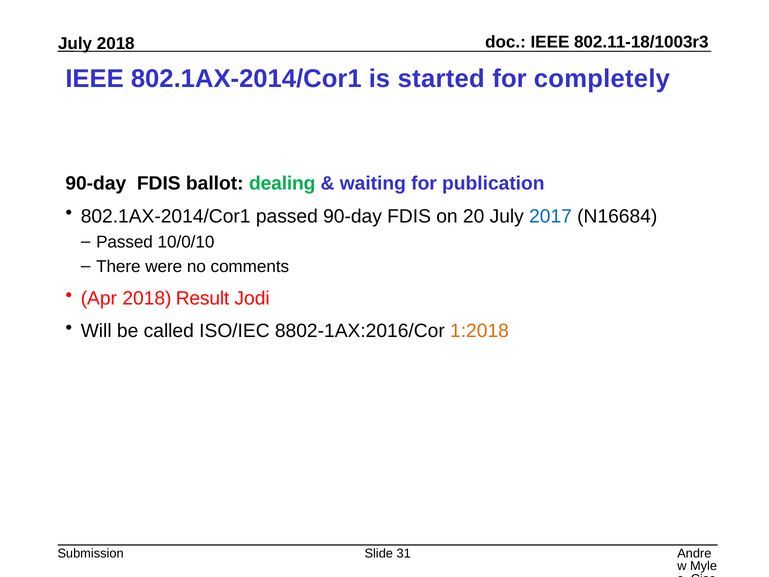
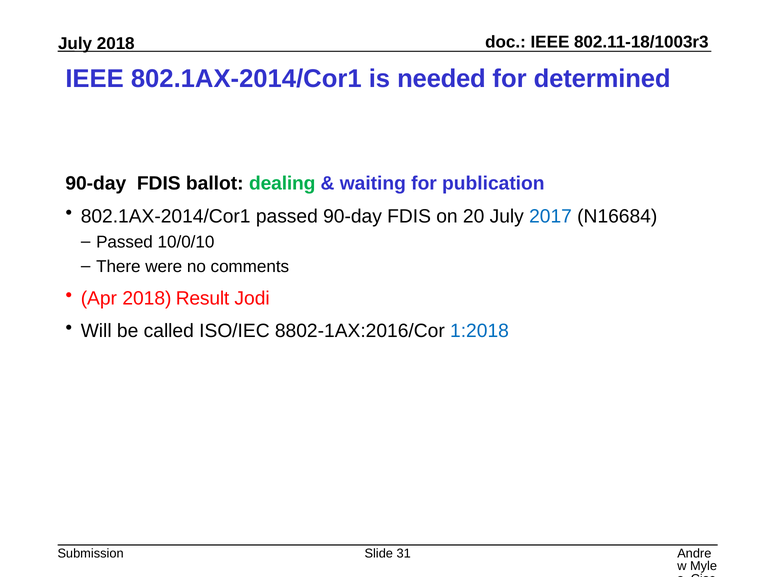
started: started -> needed (441, 79)
completely: completely -> determined (602, 79)
1:2018 colour: orange -> blue (479, 331)
